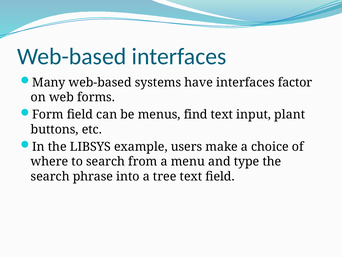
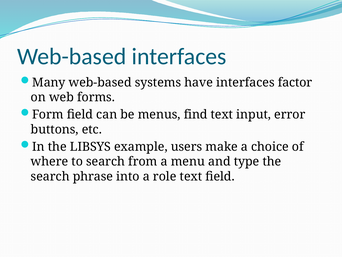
plant: plant -> error (290, 114)
tree: tree -> role (165, 176)
